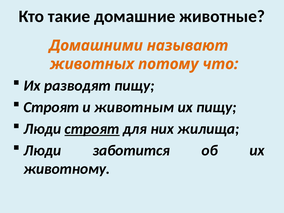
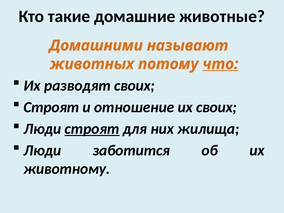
что underline: none -> present (220, 64)
разводят пищу: пищу -> своих (134, 86)
животным: животным -> отношение (134, 107)
их пищу: пищу -> своих (216, 107)
